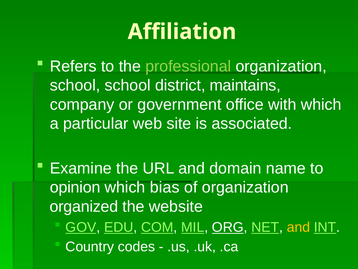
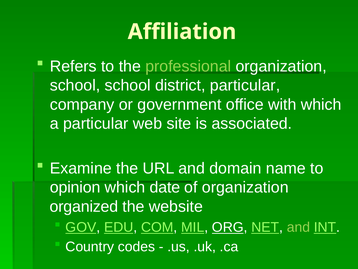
district maintains: maintains -> particular (245, 85)
bias: bias -> date (165, 187)
and colour: yellow -> light green (298, 227)
